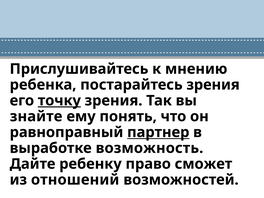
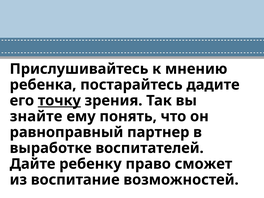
постарайтесь зрения: зрения -> дадите (213, 85)
партнер underline: present -> none (158, 132)
возможность: возможность -> воспитателей (150, 148)
отношений: отношений -> воспитание (75, 180)
